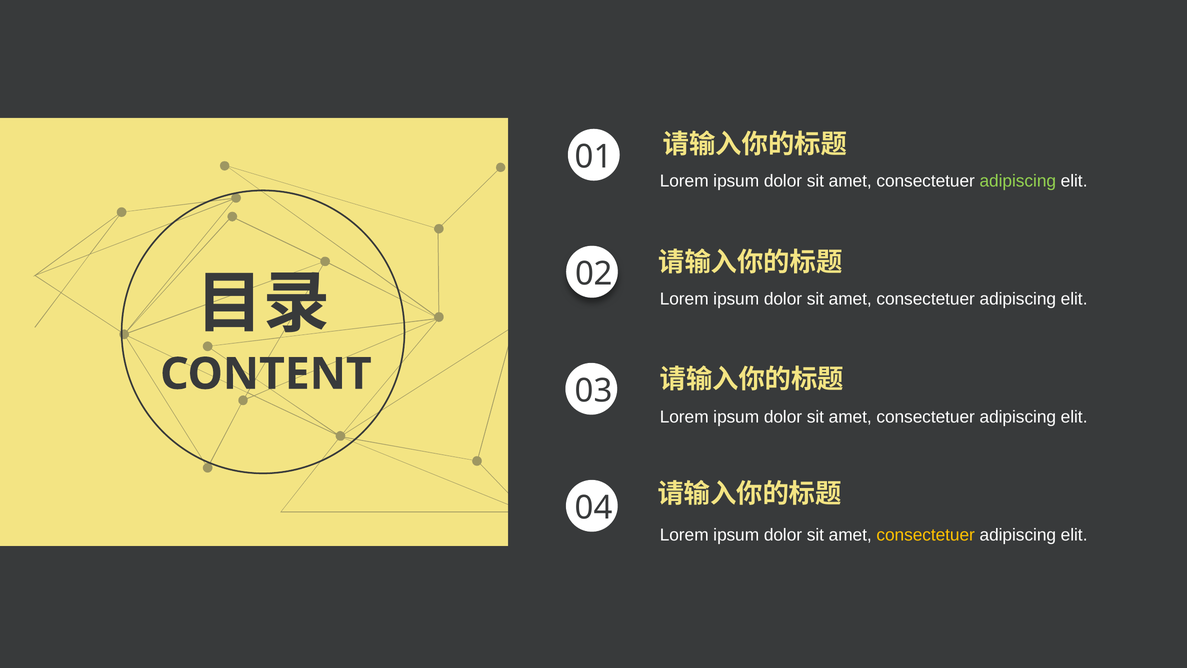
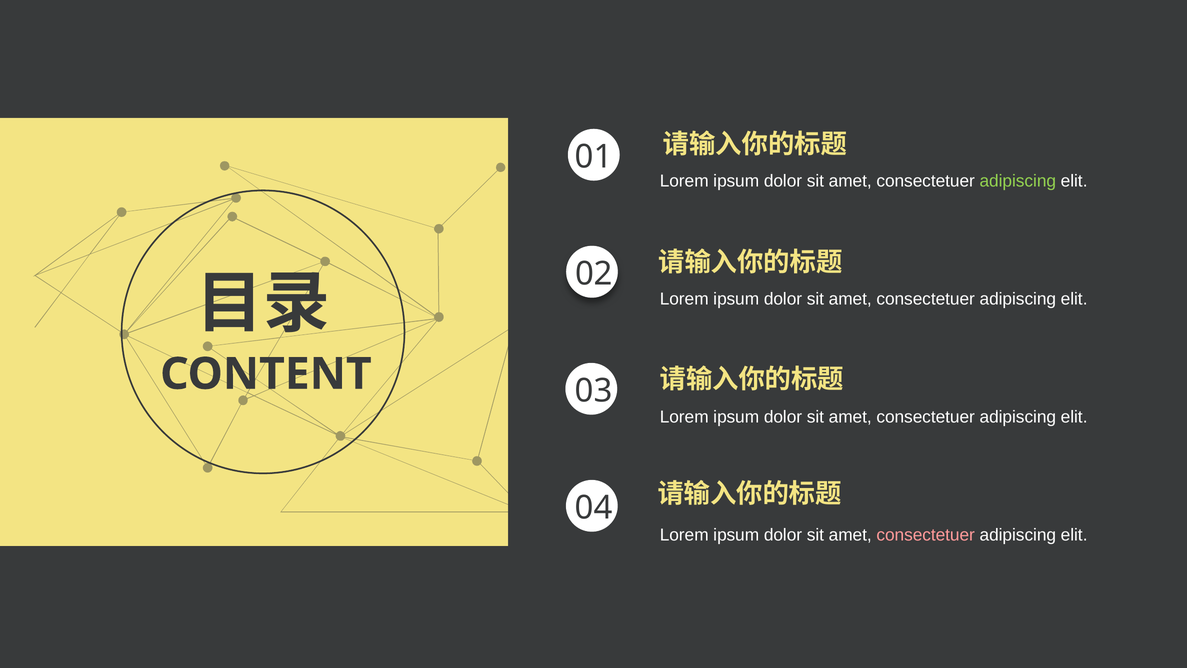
consectetuer colour: yellow -> pink (926, 535)
